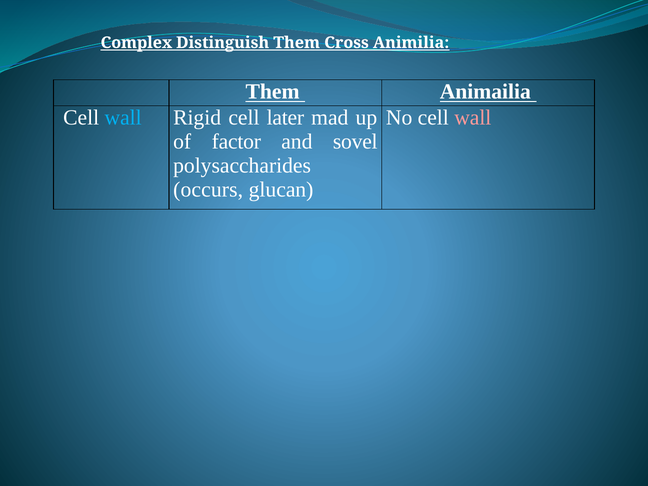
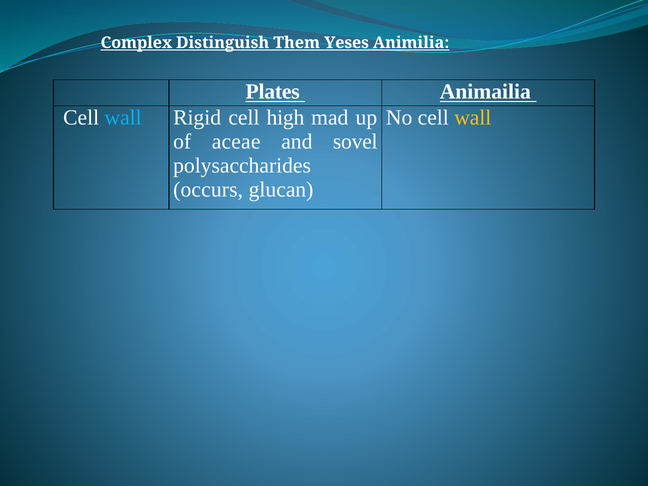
Cross: Cross -> Yeses (347, 43)
Them: Them -> Plates (273, 92)
later: later -> high (285, 118)
wall colour: pink -> yellow (473, 118)
factor: factor -> aceae (236, 142)
